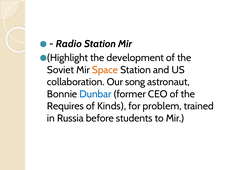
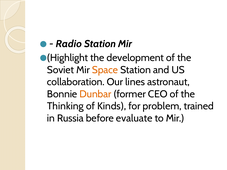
song: song -> lines (135, 82)
Dunbar colour: blue -> orange (95, 94)
Requires: Requires -> Thinking (65, 106)
students: students -> evaluate (134, 118)
